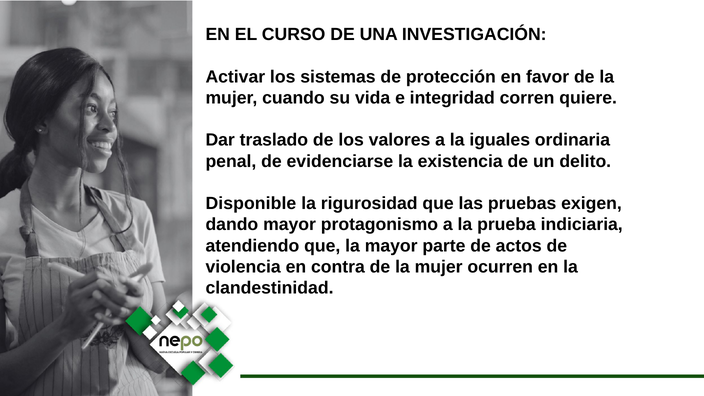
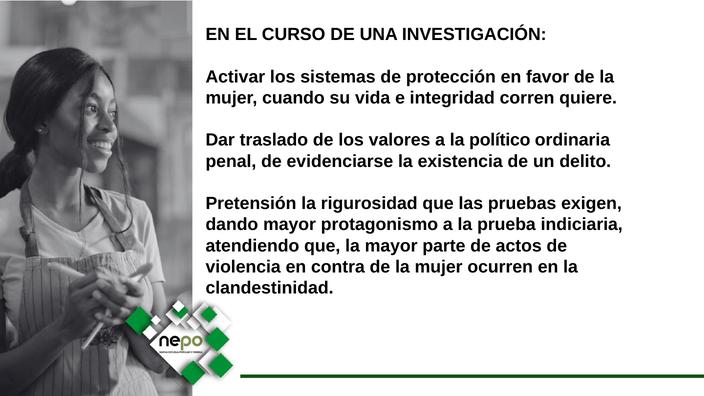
iguales: iguales -> político (500, 140)
Disponible: Disponible -> Pretensión (251, 203)
